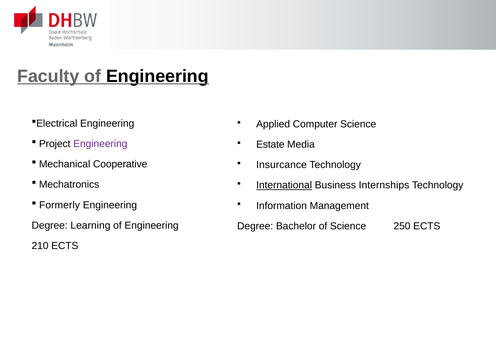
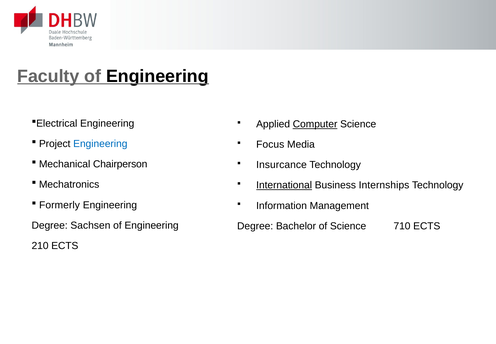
Computer underline: none -> present (315, 124)
Engineering colour: purple -> blue (100, 144)
Estate: Estate -> Focus (270, 144)
Cooperative: Cooperative -> Chairperson (120, 164)
Learning: Learning -> Sachsen (90, 225)
250: 250 -> 710 (402, 226)
